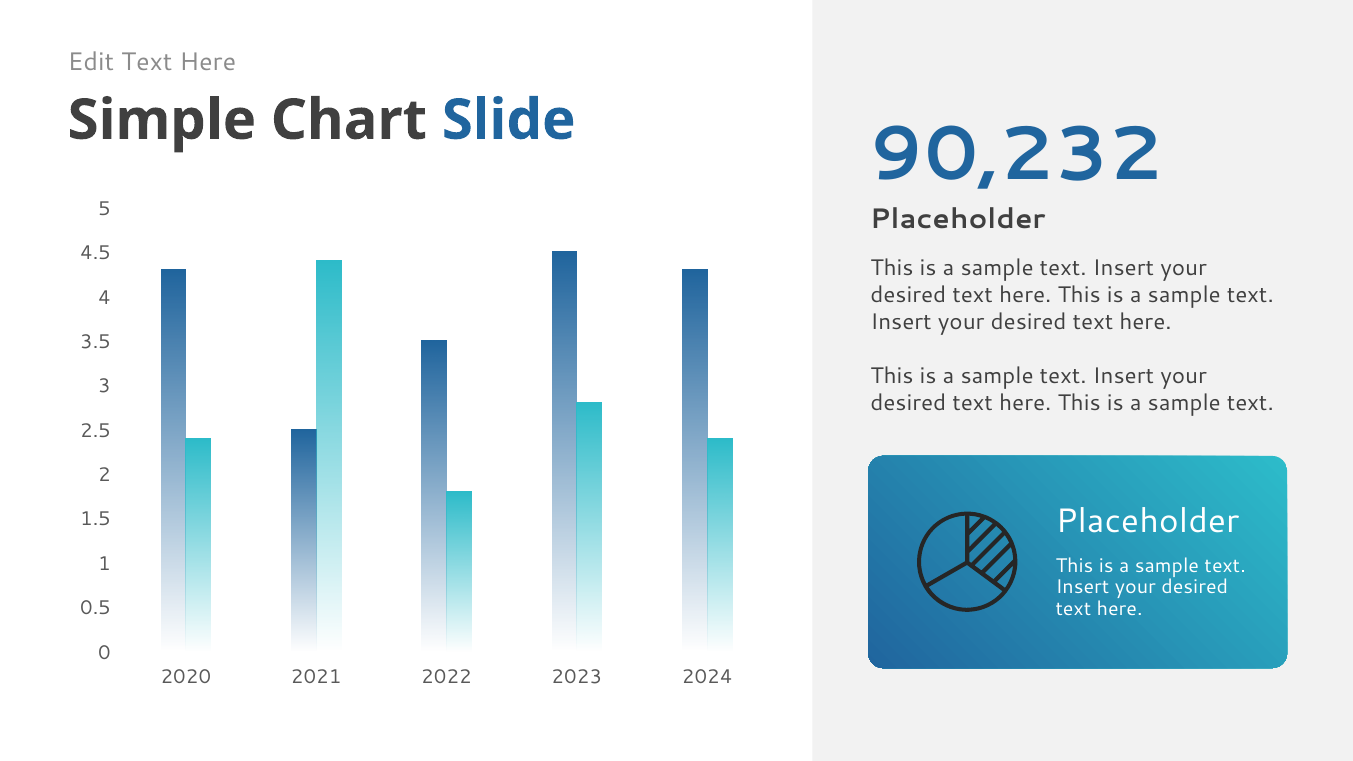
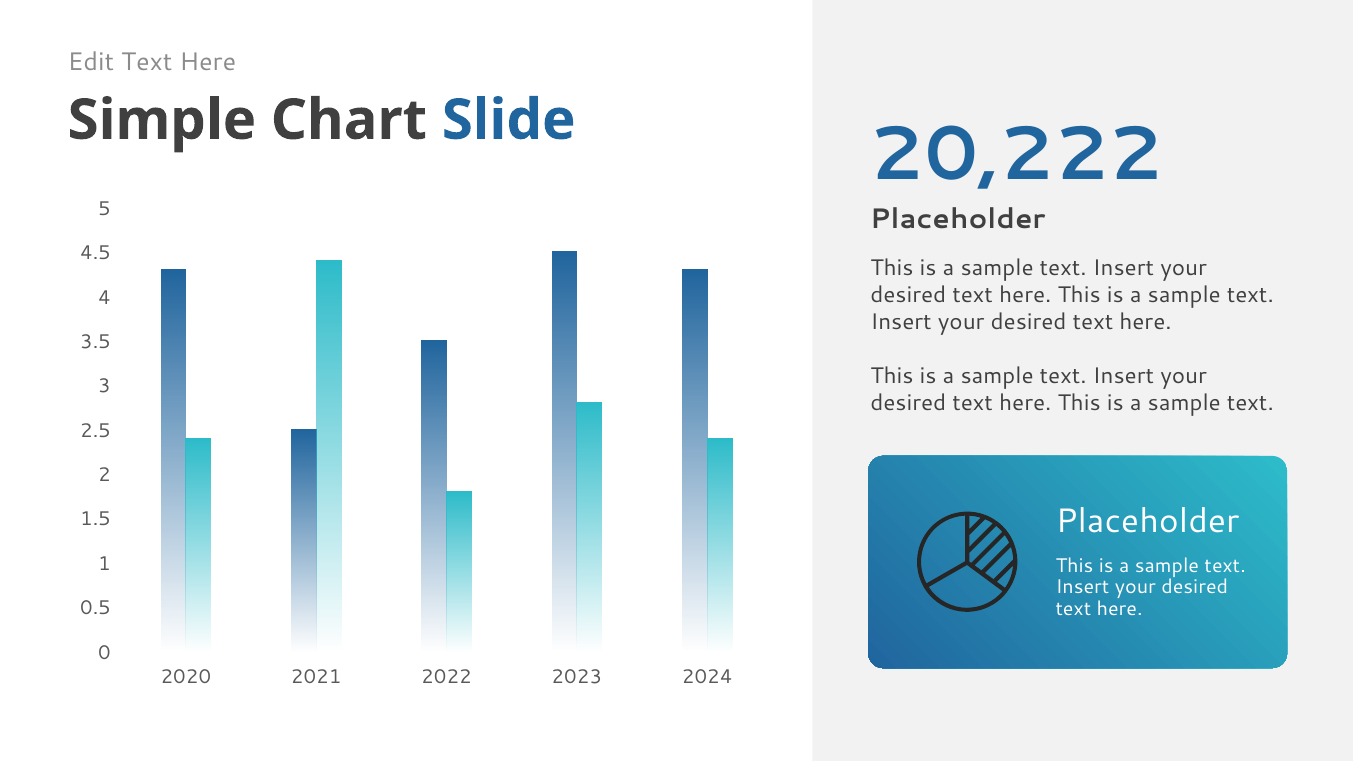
90,232: 90,232 -> 20,222 (1016, 154)
